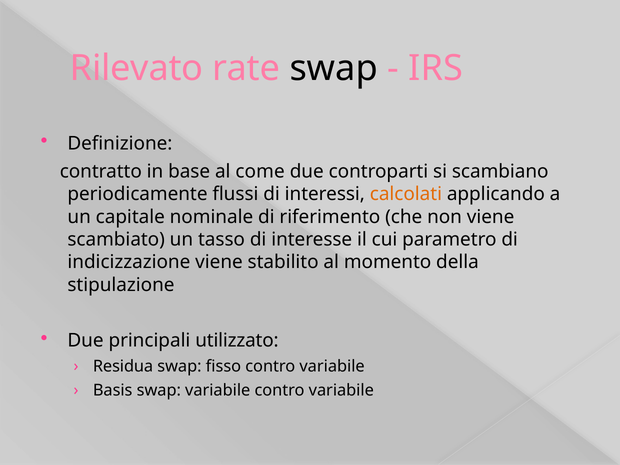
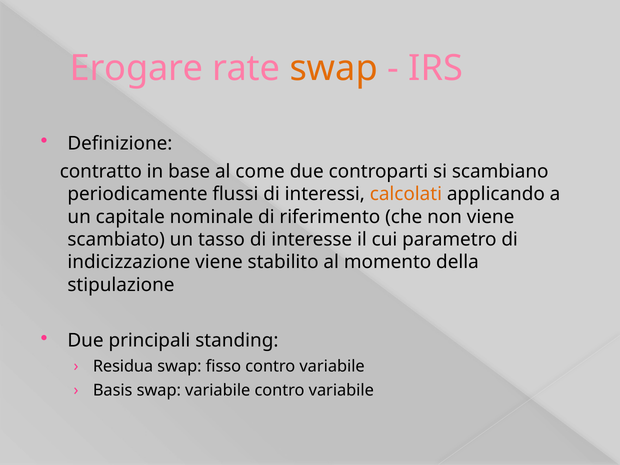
Rilevato: Rilevato -> Erogare (137, 68)
swap colour: black -> orange (334, 68)
utilizzato: utilizzato -> standing (237, 341)
